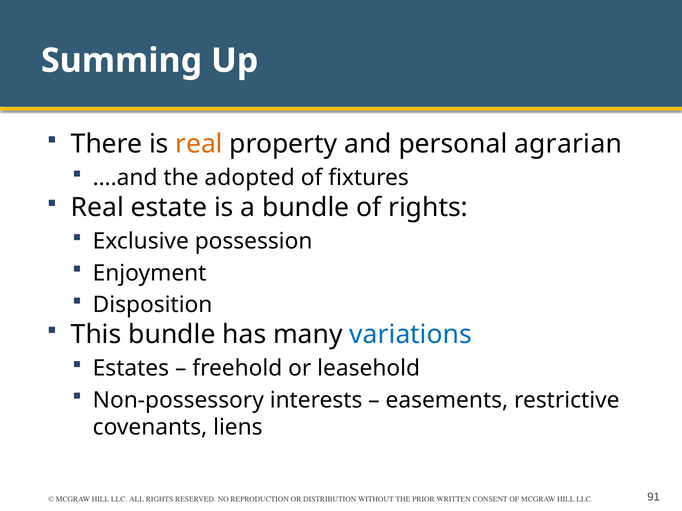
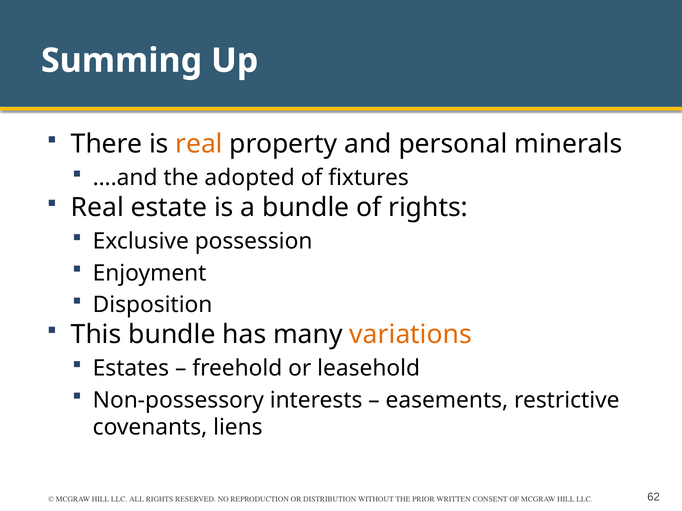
agrarian: agrarian -> minerals (568, 144)
variations colour: blue -> orange (411, 335)
91: 91 -> 62 (654, 497)
